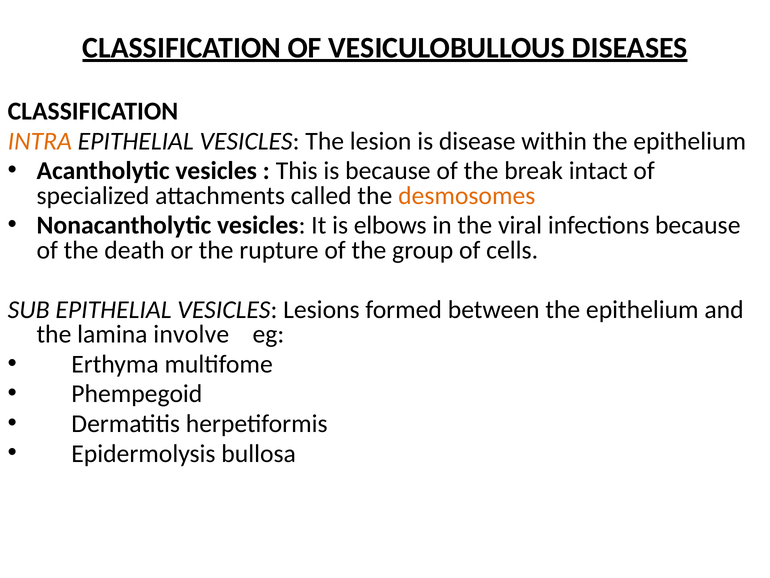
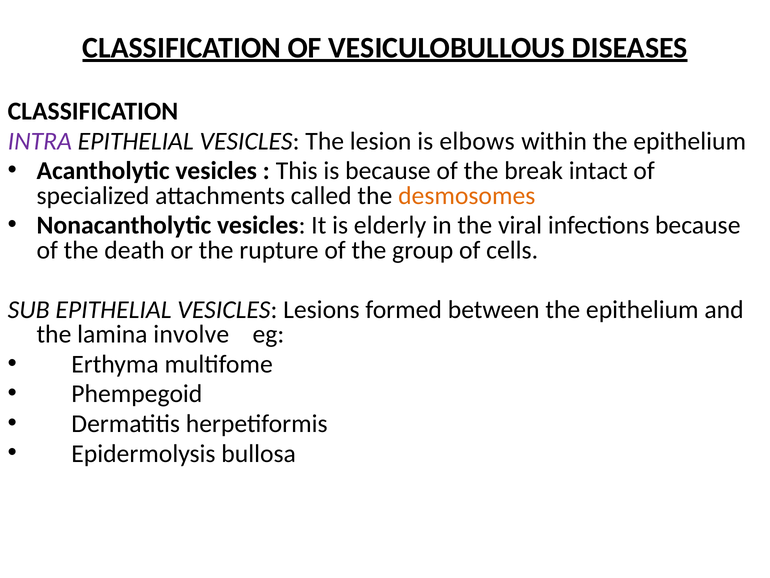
INTRA colour: orange -> purple (40, 141)
disease: disease -> elbows (477, 141)
elbows: elbows -> elderly (390, 225)
